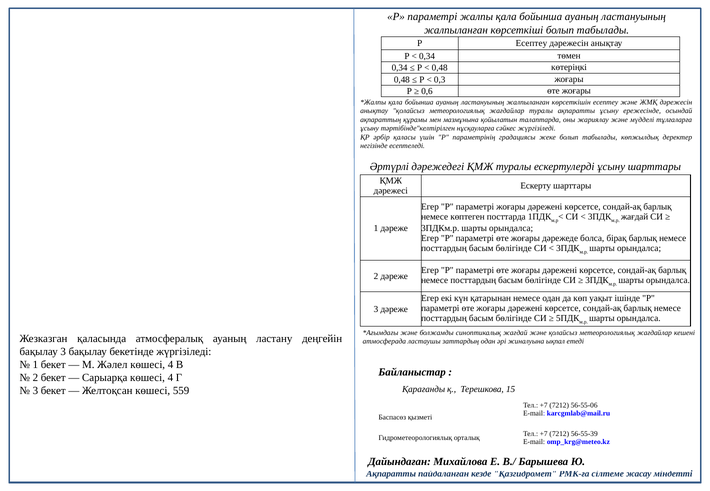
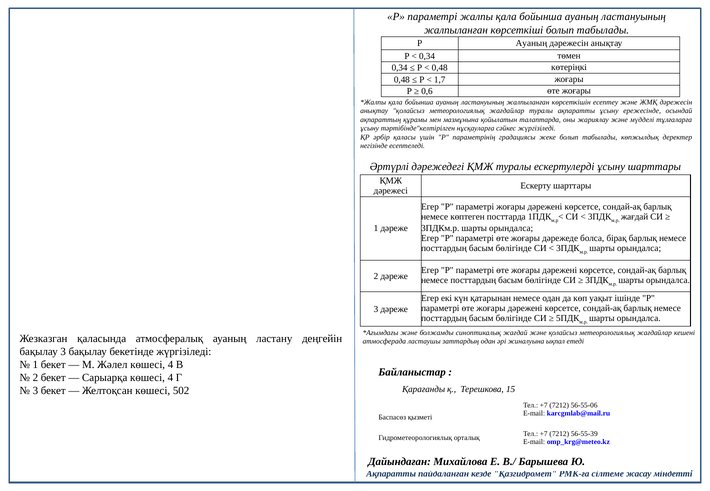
Р Есептеу: Есептеу -> Ауаның (531, 43)
0,3: 0,3 -> 1,7 (440, 80)
559: 559 -> 502 (181, 391)
